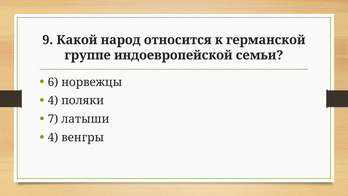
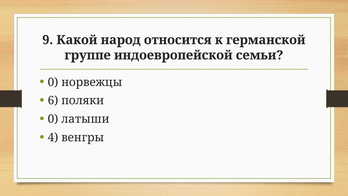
6: 6 -> 0 (53, 82)
4: 4 -> 6 (53, 101)
7: 7 -> 0 (53, 119)
